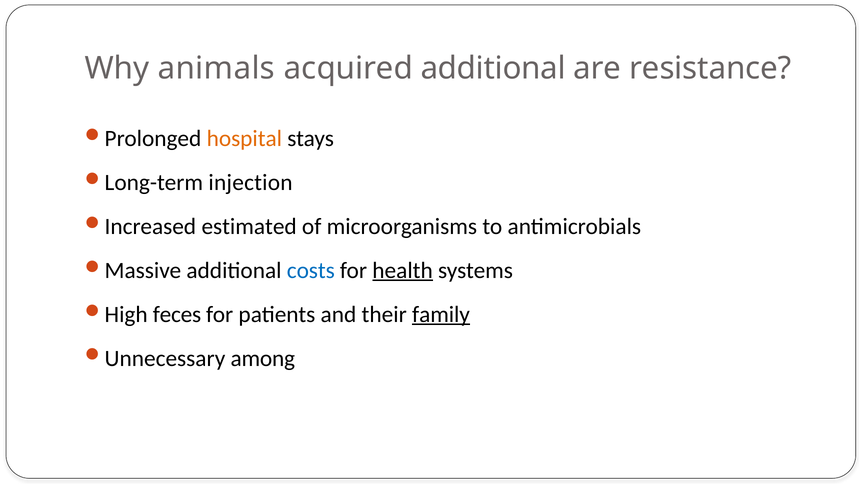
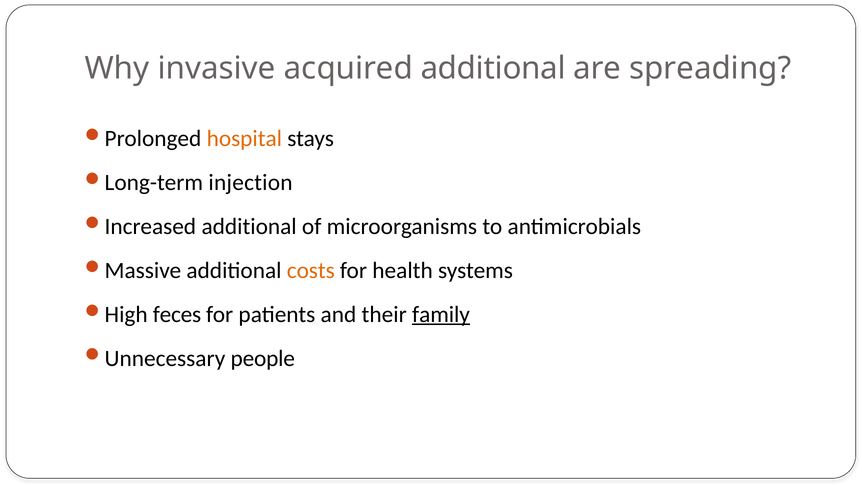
animals: animals -> invasive (217, 69)
resistance: resistance -> spreading (710, 69)
estimated: estimated -> additional (249, 226)
costs colour: blue -> orange (311, 270)
health underline: present -> none (403, 270)
among: among -> people (263, 358)
